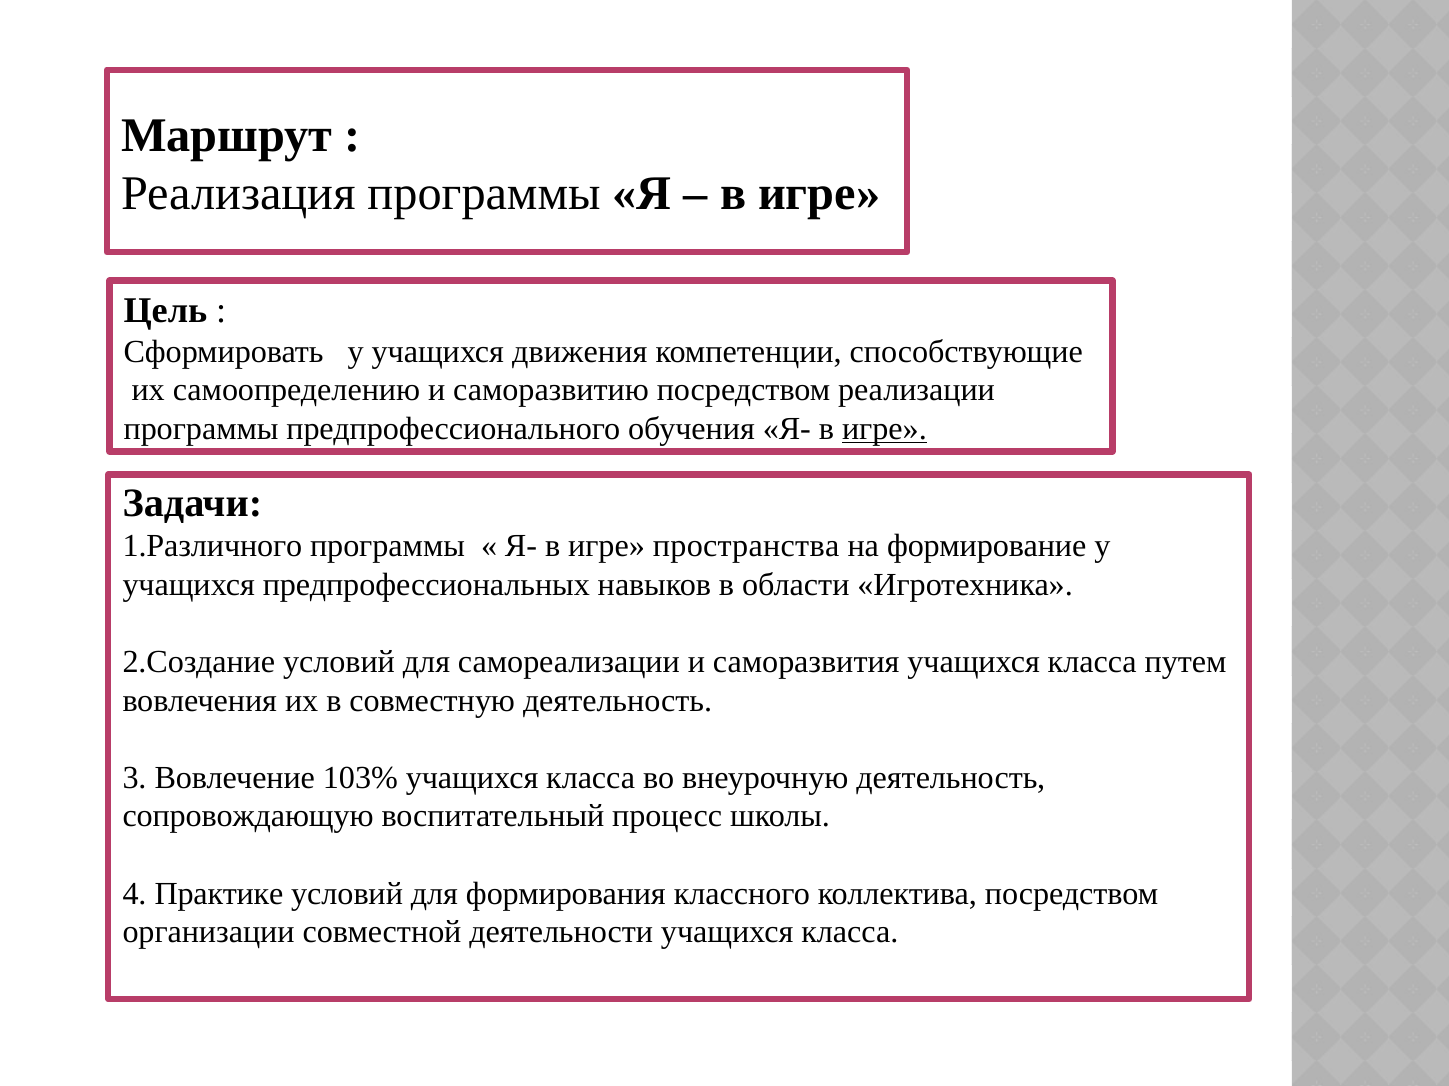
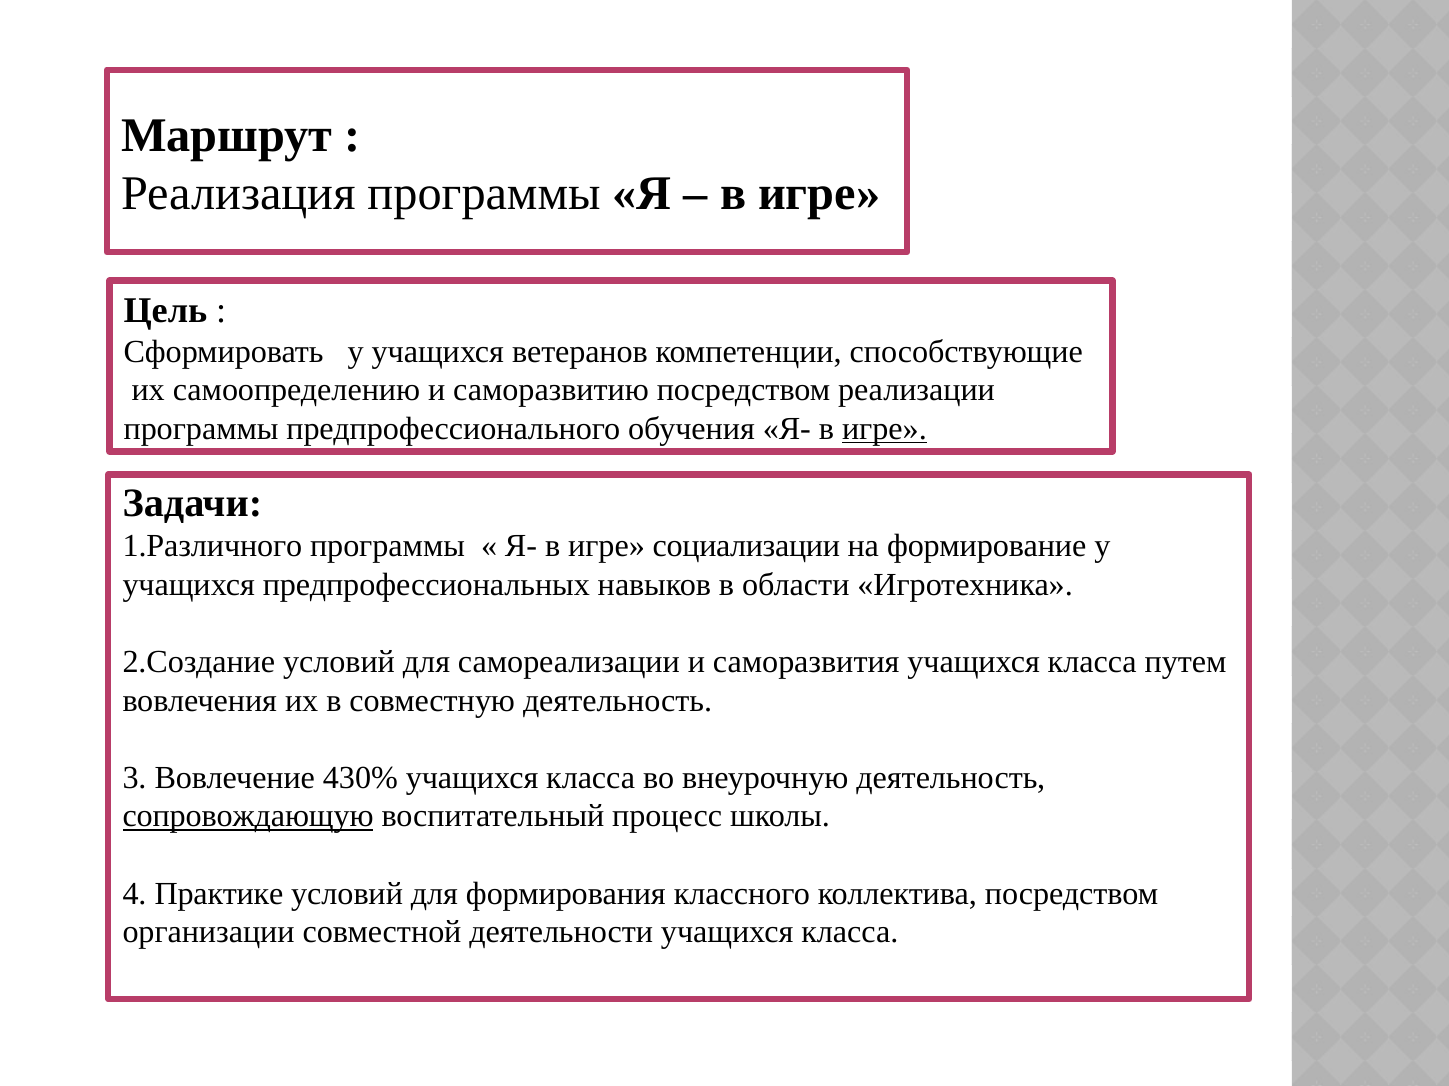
движения: движения -> ветеранов (580, 352)
пространства: пространства -> социализации (746, 547)
103%: 103% -> 430% (360, 778)
сопровождающую underline: none -> present (248, 817)
